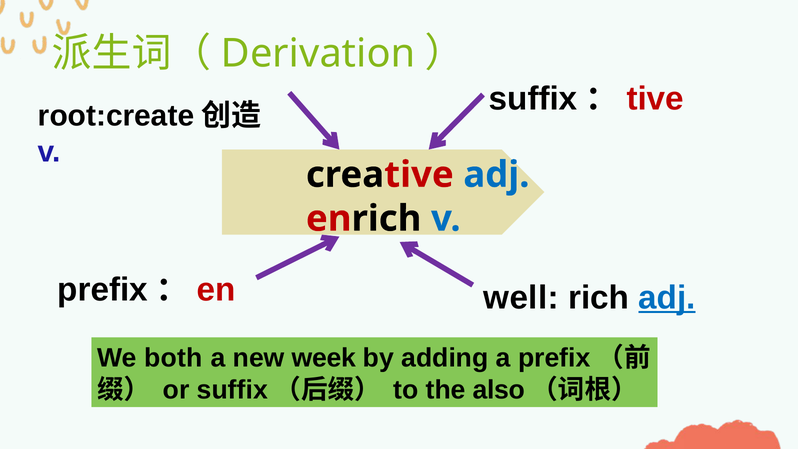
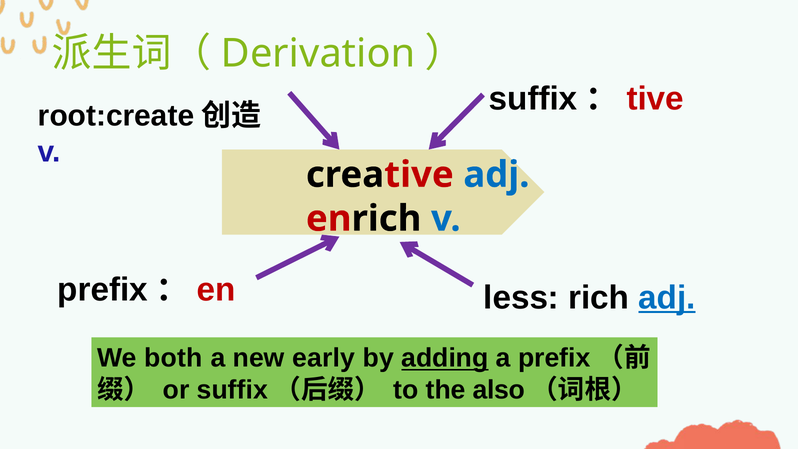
well: well -> less (521, 298)
week: week -> early (324, 358)
adding underline: none -> present (445, 358)
